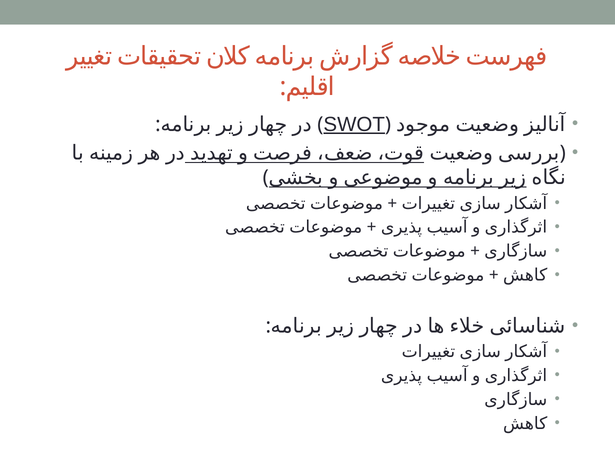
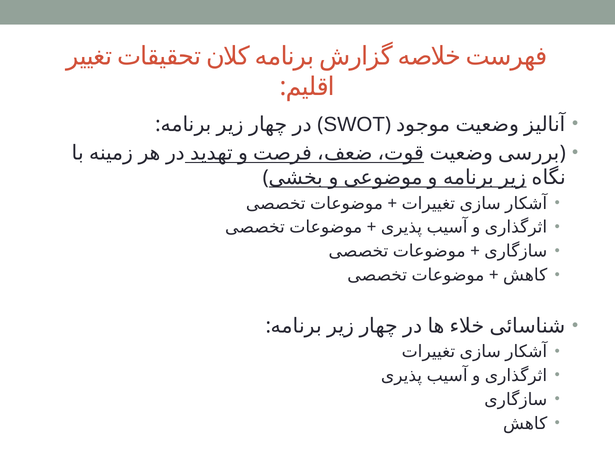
SWOT underline: present -> none (354, 124)
